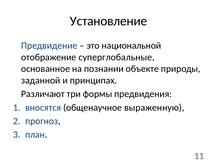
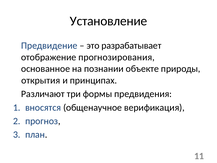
национальной: национальной -> разрабатывает (131, 46)
суперглобальные: суперглобальные -> прогнозирования (117, 57)
заданной: заданной -> открытия (41, 80)
выраженную: выраженную -> верификация (154, 107)
